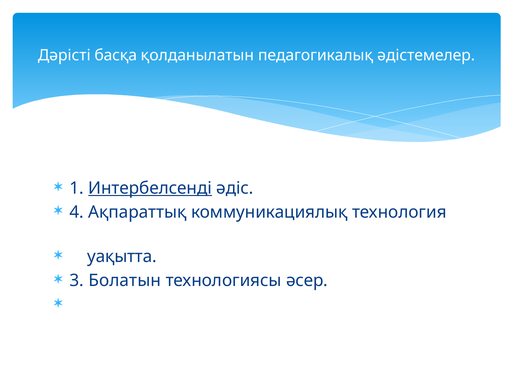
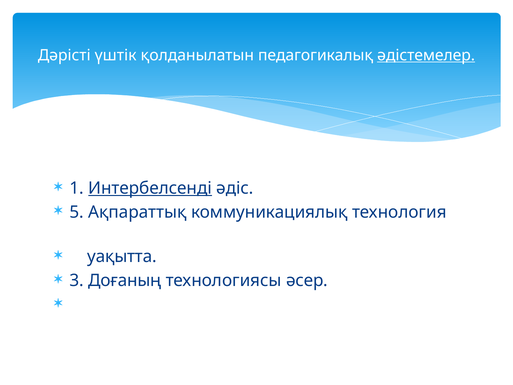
басқа: басқа -> үштік (116, 55)
әдістемелер underline: none -> present (426, 55)
4: 4 -> 5 (77, 212)
Болатын: Болатын -> Доғаның (125, 280)
